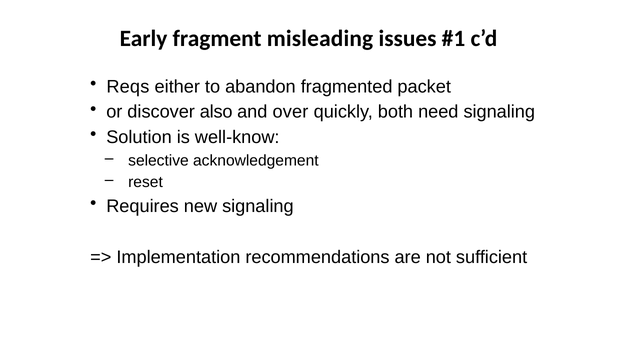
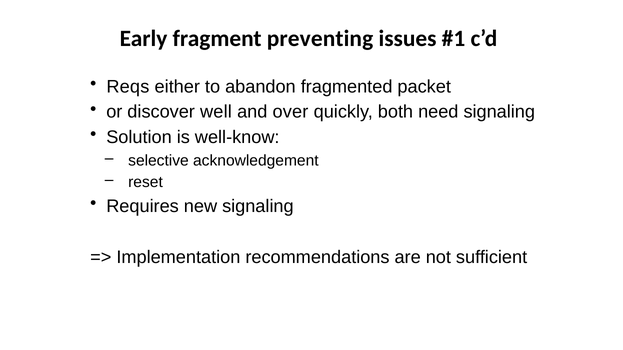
misleading: misleading -> preventing (320, 39)
also: also -> well (216, 112)
